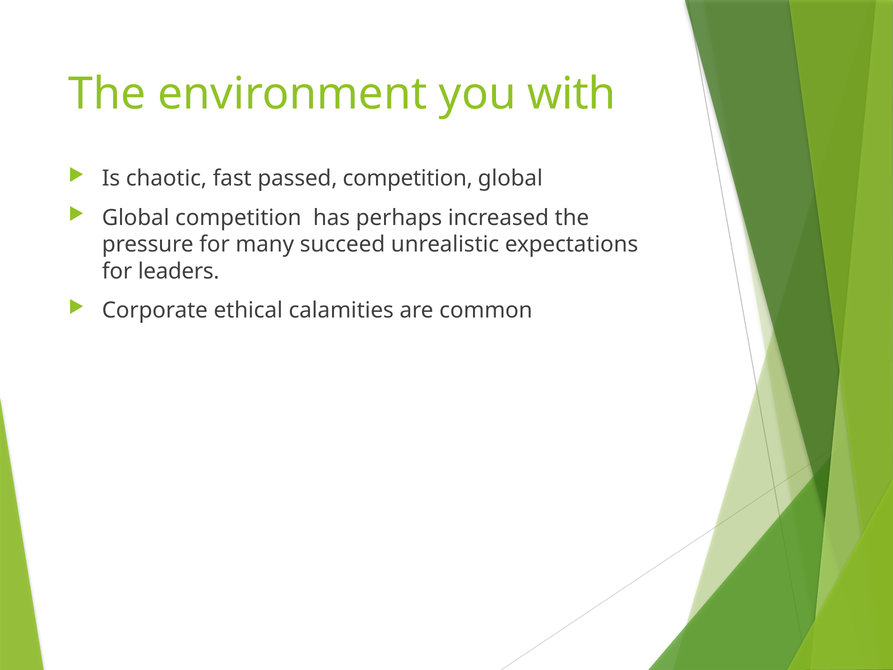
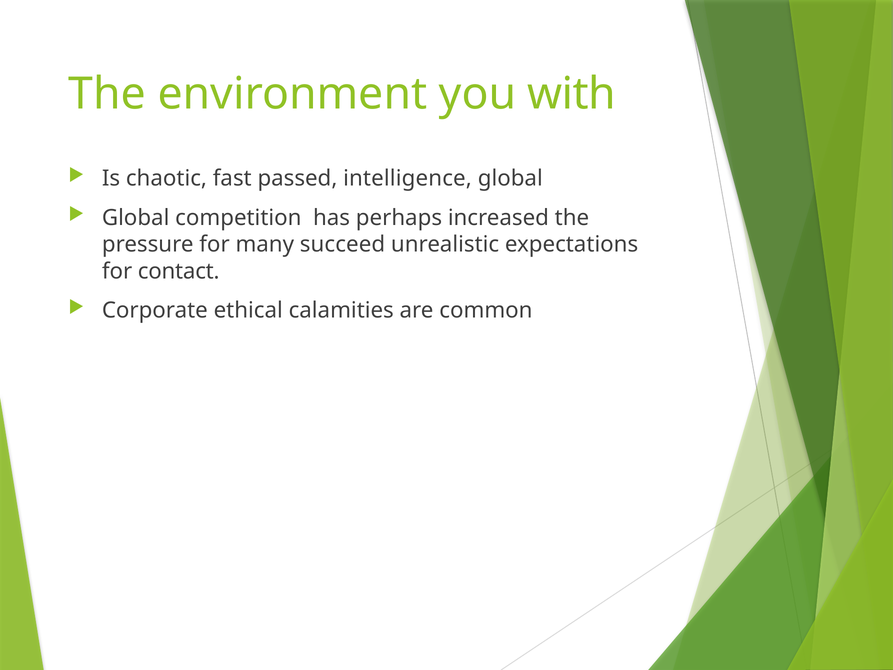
passed competition: competition -> intelligence (407, 178)
leaders: leaders -> contact (179, 271)
